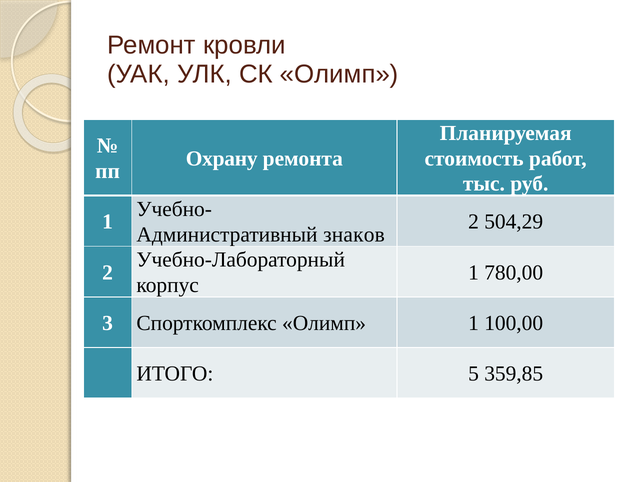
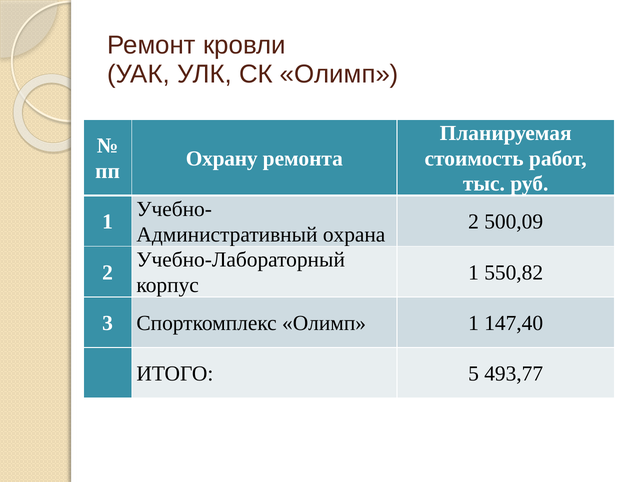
504,29: 504,29 -> 500,09 (514, 222)
знаков: знаков -> охрана (354, 234)
780,00: 780,00 -> 550,82 (514, 272)
100,00: 100,00 -> 147,40 (514, 323)
359,85: 359,85 -> 493,77 (514, 373)
